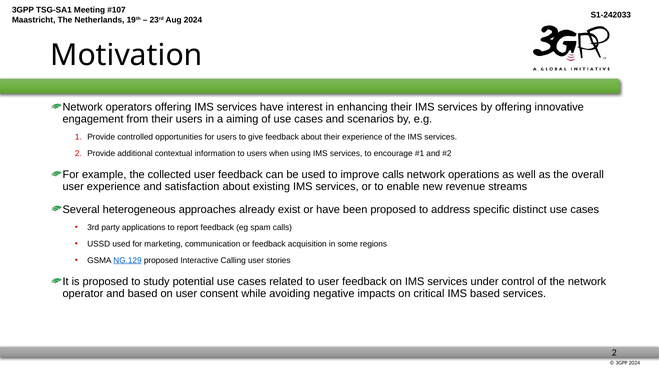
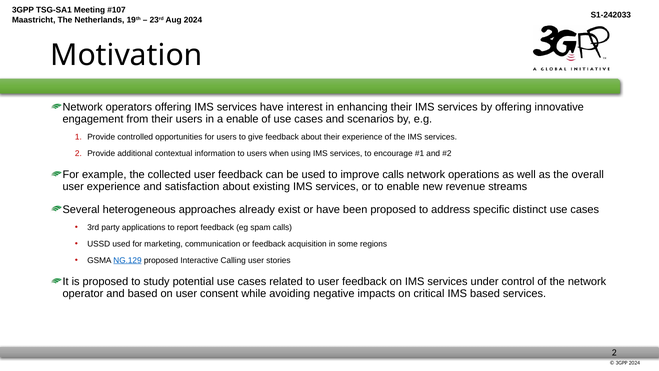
a aiming: aiming -> enable (242, 119)
